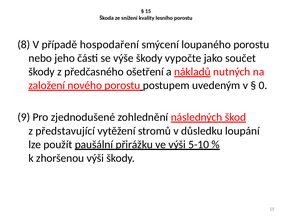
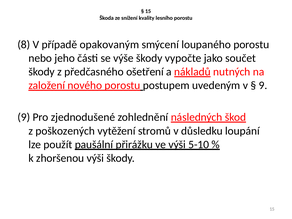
hospodaření: hospodaření -> opakovaným (109, 45)
0: 0 -> 9 (263, 85)
představující: představující -> poškozených (65, 131)
